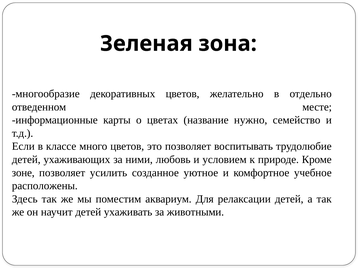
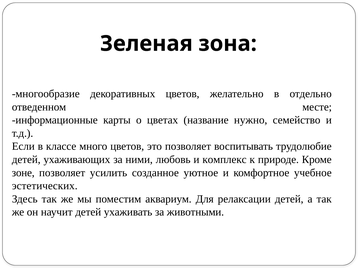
условием: условием -> комплекс (225, 159)
расположены: расположены -> эстетических (45, 185)
